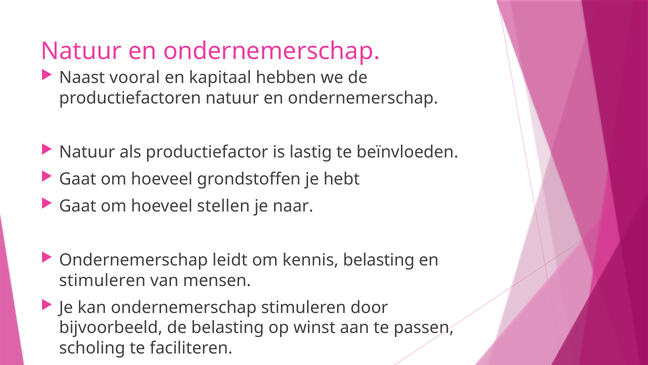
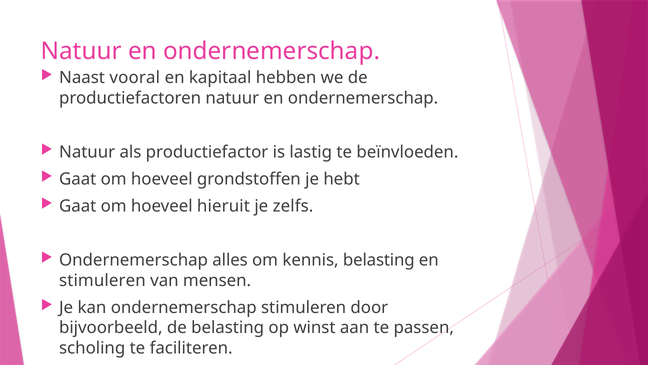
stellen: stellen -> hieruit (223, 206)
naar: naar -> zelfs (293, 206)
leidt: leidt -> alles (230, 260)
